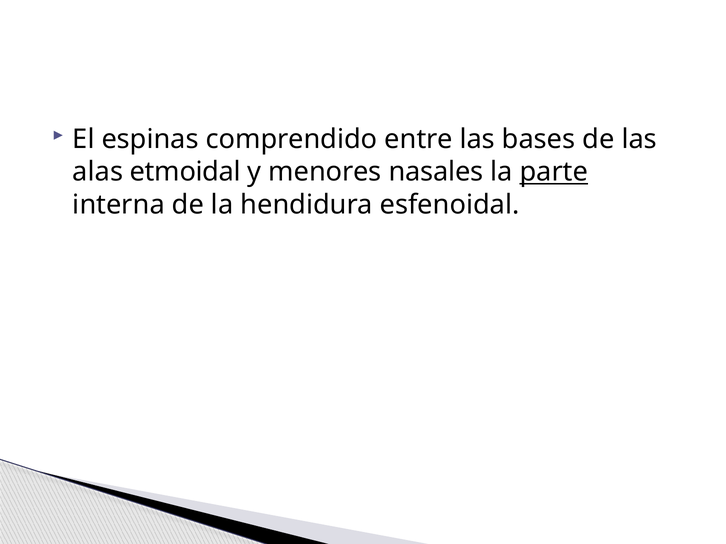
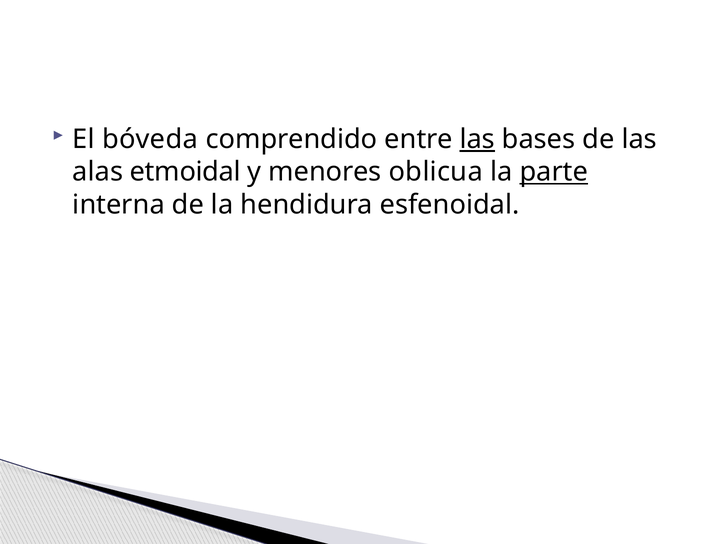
espinas: espinas -> bóveda (150, 139)
las underline: none -> present (477, 139)
nasales: nasales -> oblicua (436, 172)
